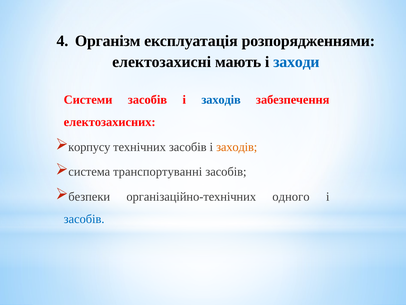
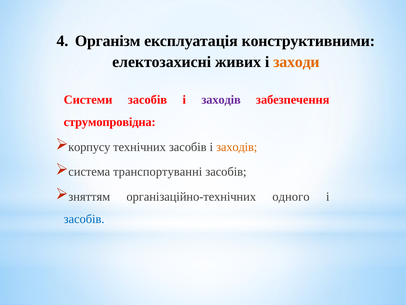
розпорядженнями: розпорядженнями -> конструктивними (308, 41)
мають: мають -> живих (238, 62)
заходи colour: blue -> orange (296, 62)
заходів colour: blue -> purple (221, 100)
електозахисних: електозахисних -> струмопровідна (110, 122)
безпеки: безпеки -> зняттям (89, 196)
